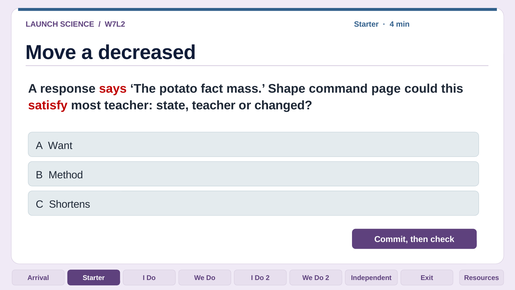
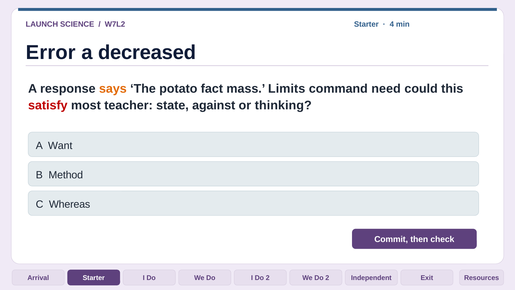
Move: Move -> Error (51, 52)
says colour: red -> orange (113, 89)
Shape: Shape -> Limits (287, 89)
page: page -> need (386, 89)
state teacher: teacher -> against (214, 105)
changed: changed -> thinking (283, 105)
Shortens: Shortens -> Whereas (70, 204)
